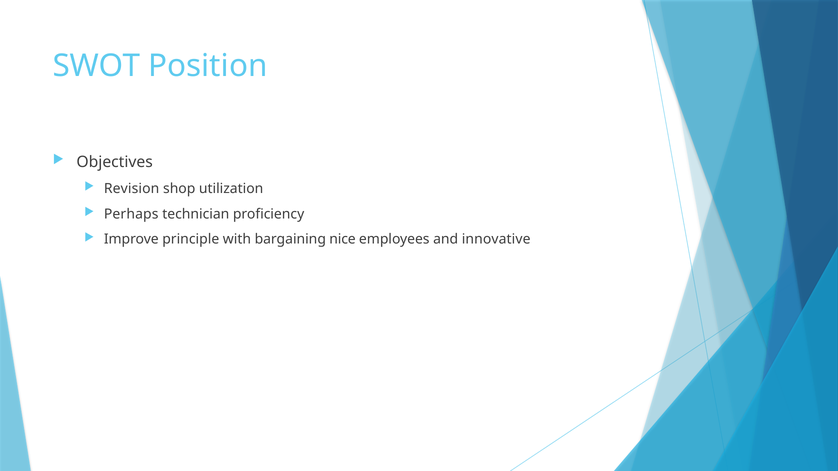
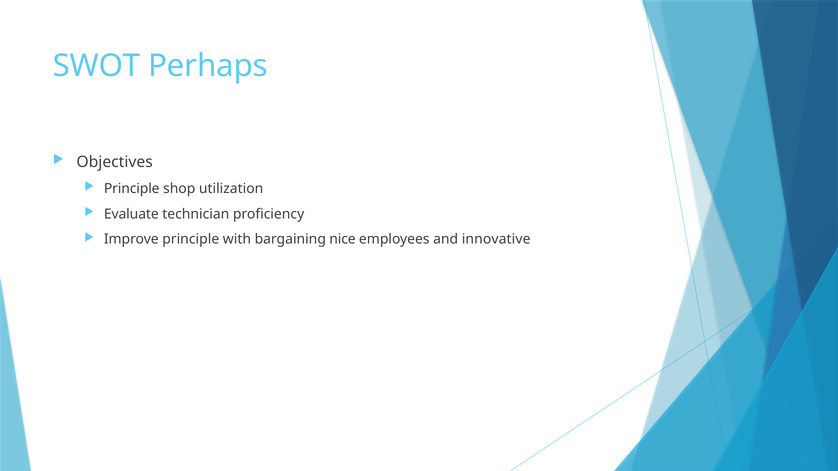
Position: Position -> Perhaps (208, 66)
Revision: Revision -> Principle (132, 189)
Perhaps: Perhaps -> Evaluate (131, 214)
